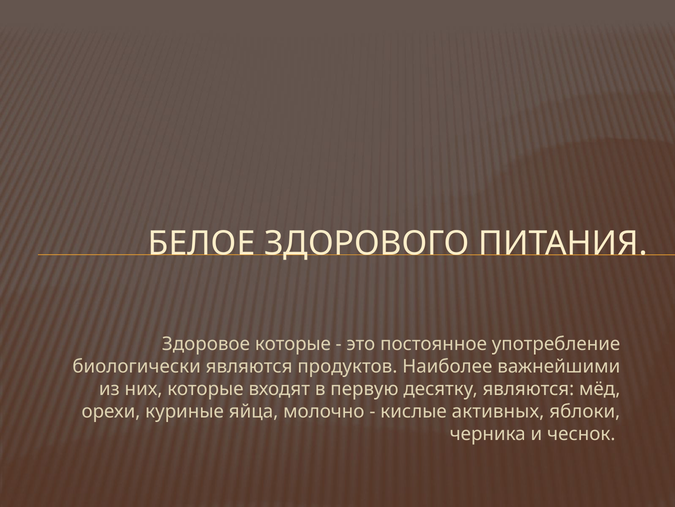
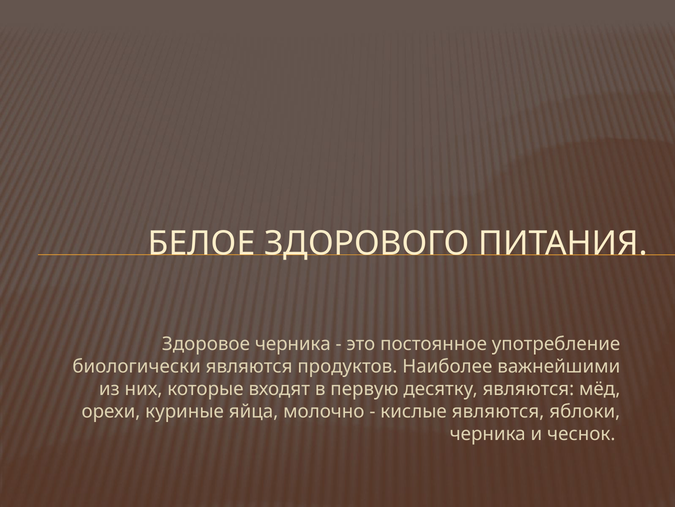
Здоровое которые: которые -> черника (293, 344)
кислые активных: активных -> являются (498, 411)
